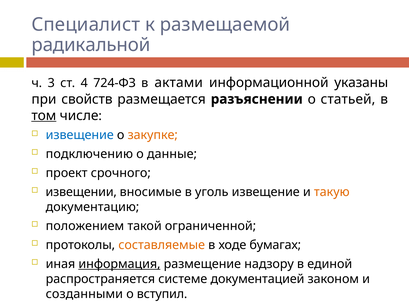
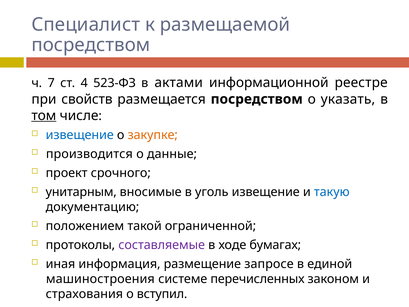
радикальной: радикальной -> посредством (91, 45)
3: 3 -> 7 (51, 83)
724-ФЗ: 724-ФЗ -> 523-ФЗ (115, 83)
указаны: указаны -> реестре (361, 83)
размещается разъяснении: разъяснении -> посредством (257, 99)
статьей: статьей -> указать (348, 99)
подключению: подключению -> производится (89, 154)
извещении: извещении -> унитарным (81, 192)
такую colour: orange -> blue (332, 192)
составляемые colour: orange -> purple (162, 245)
информация underline: present -> none (119, 264)
надзору: надзору -> запросе (269, 264)
распространяется: распространяется -> машиностроения (100, 279)
документацией: документацией -> перечисленных (257, 279)
созданными: созданными -> страхования (84, 294)
